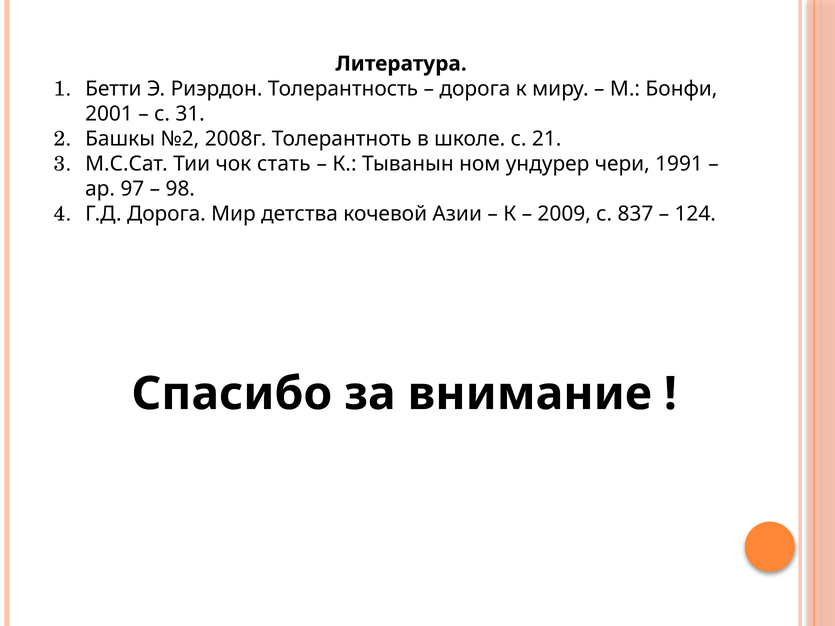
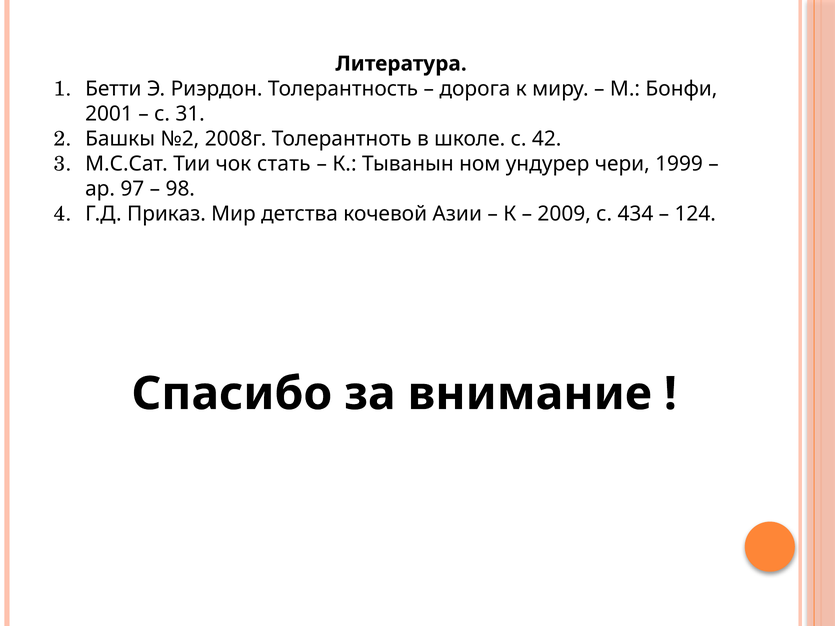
21: 21 -> 42 (547, 139)
1991: 1991 -> 1999 (679, 164)
Г.Д Дорога: Дорога -> Приказ (166, 214)
837: 837 -> 434 (635, 214)
